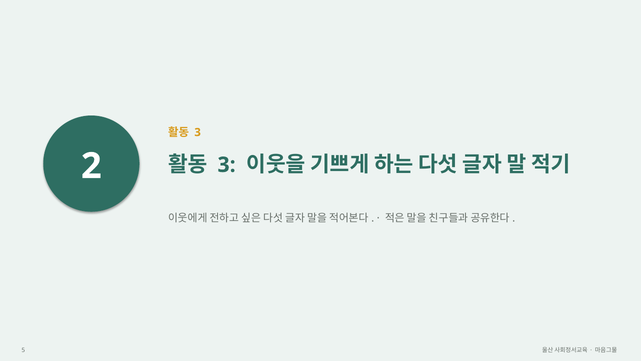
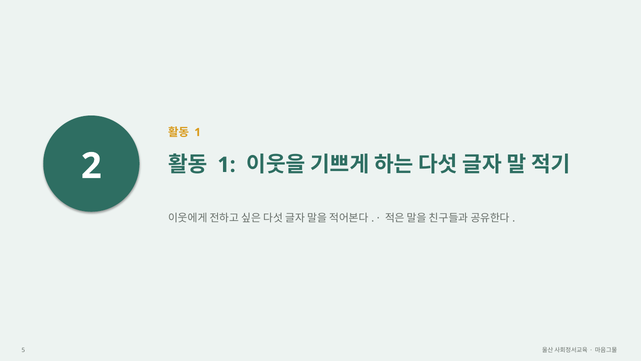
3: 3 -> 1 (198, 132)
3: 3 -> 1 (227, 165)
